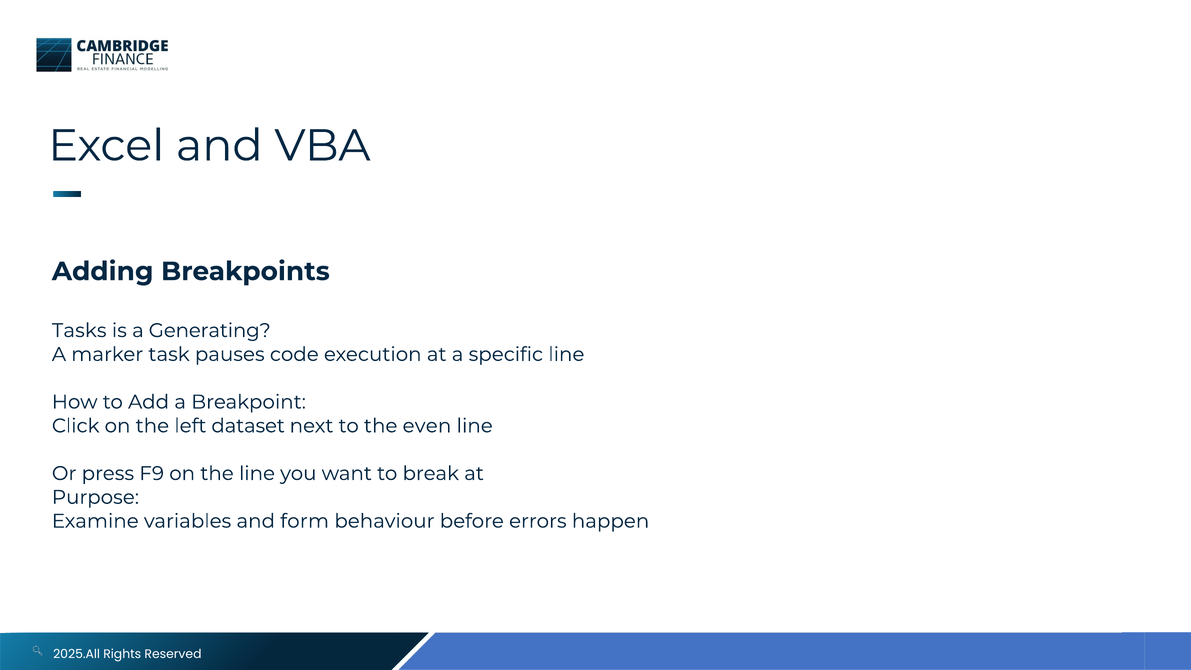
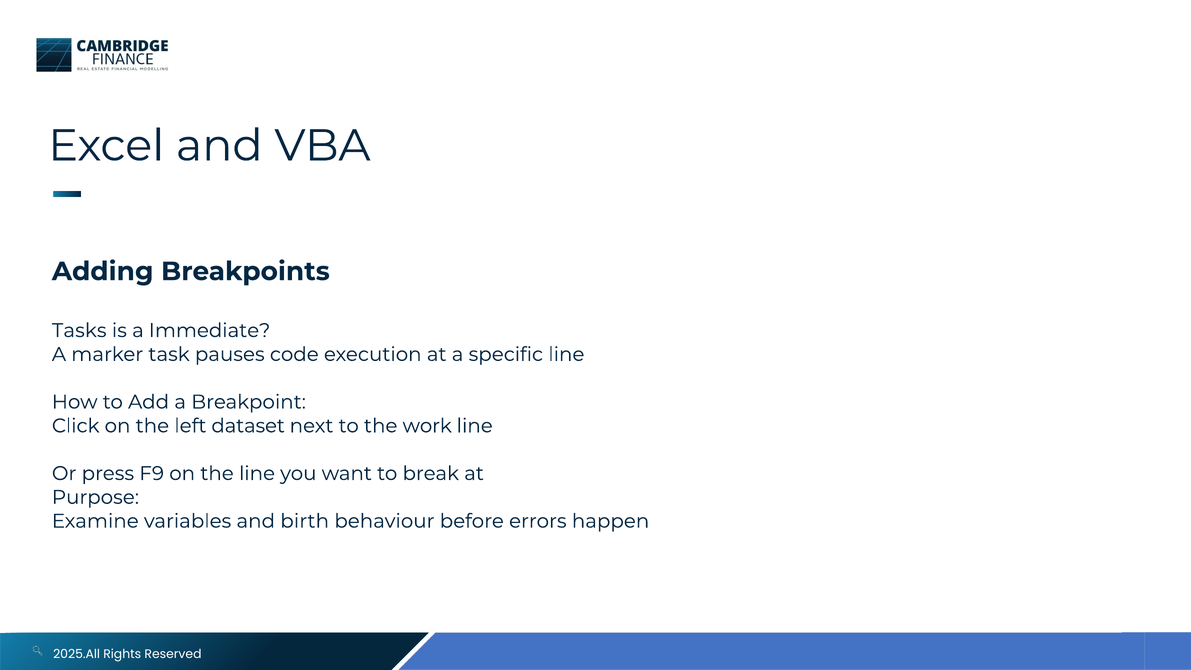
Generating: Generating -> Immediate (210, 331)
even: even -> work (427, 426)
form: form -> birth (305, 521)
